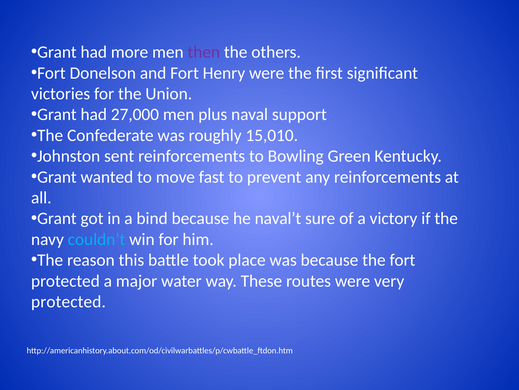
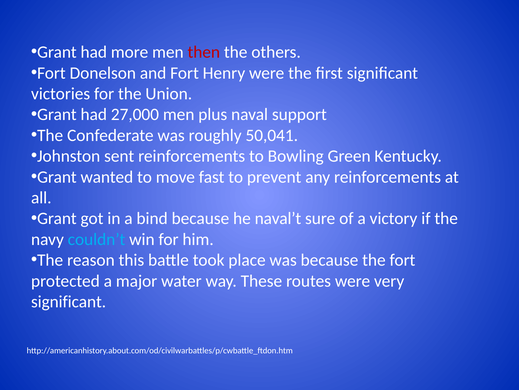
then colour: purple -> red (204, 52)
15,010: 15,010 -> 50,041 (272, 135)
protected: protected -> significant (69, 301)
